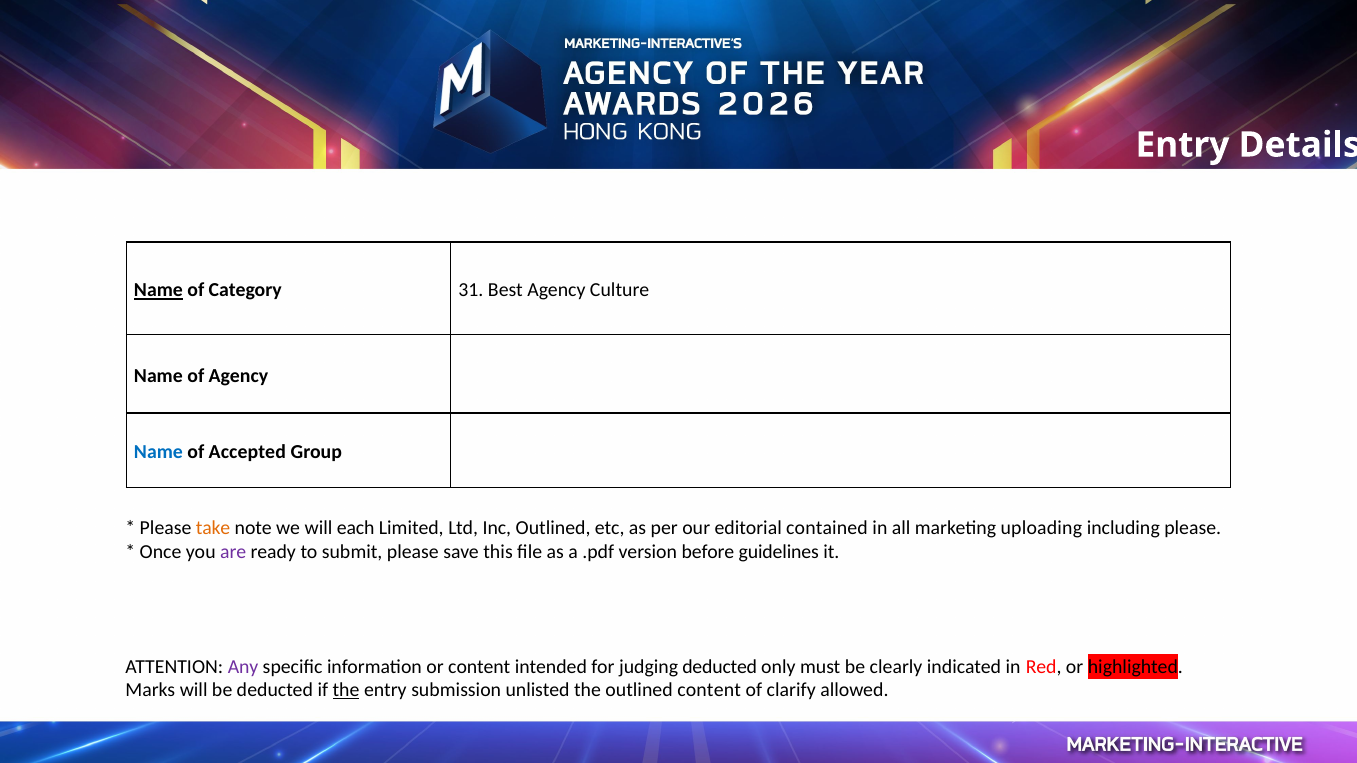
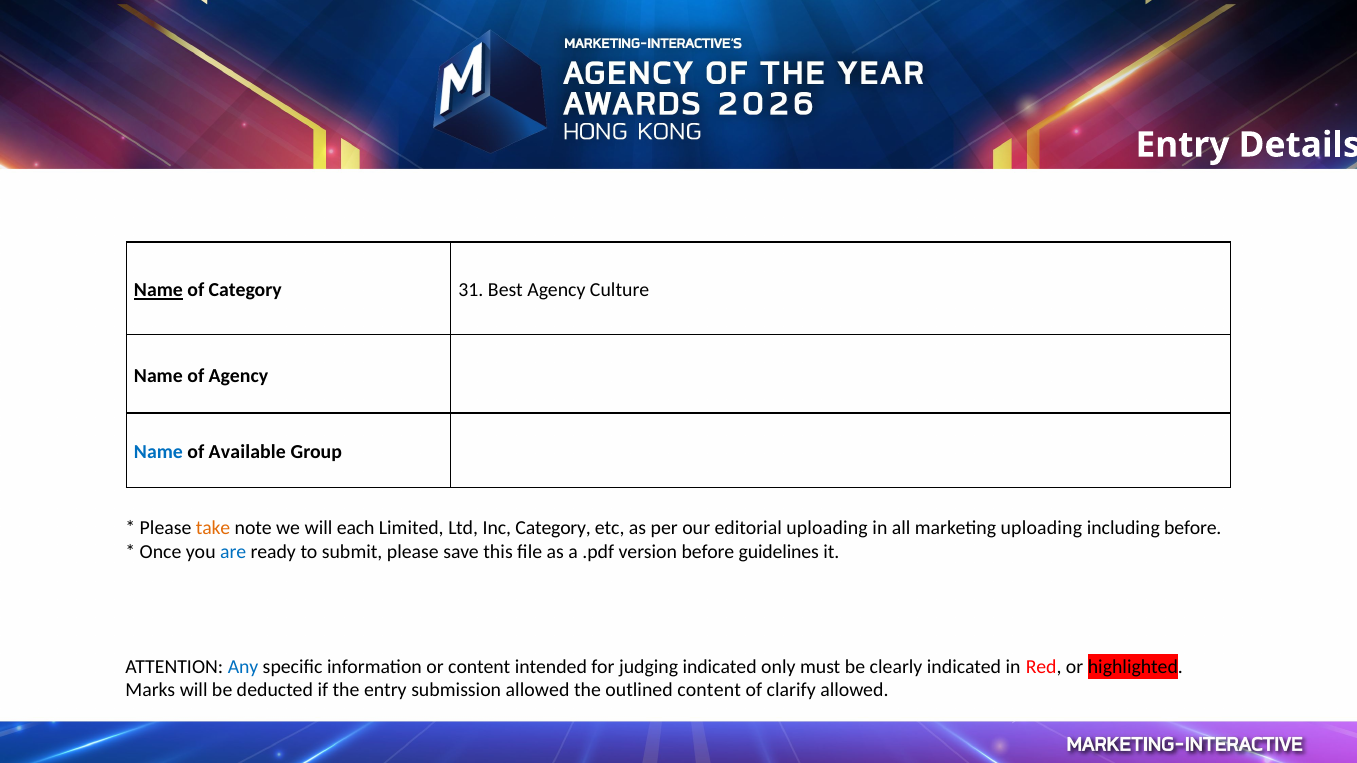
Accepted: Accepted -> Available (247, 452)
Inc Outlined: Outlined -> Category (553, 529)
editorial contained: contained -> uploading (827, 529)
including please: please -> before (1193, 529)
are colour: purple -> blue (233, 552)
Any colour: purple -> blue (243, 667)
judging deducted: deducted -> indicated (720, 667)
the underline: present -> none (346, 691)
submission unlisted: unlisted -> allowed (538, 691)
